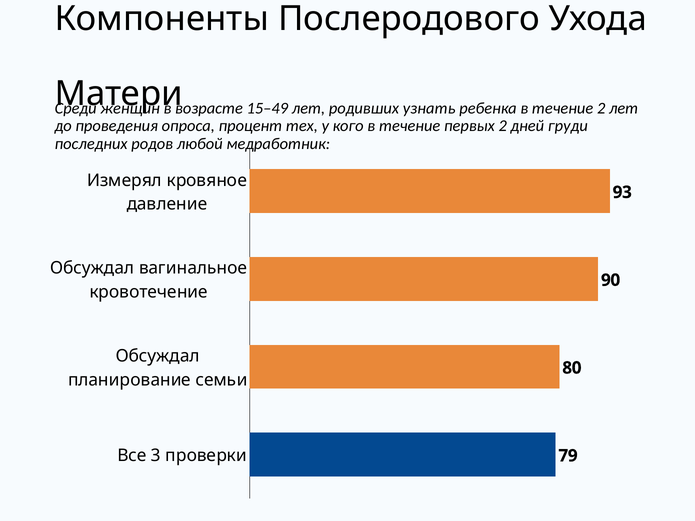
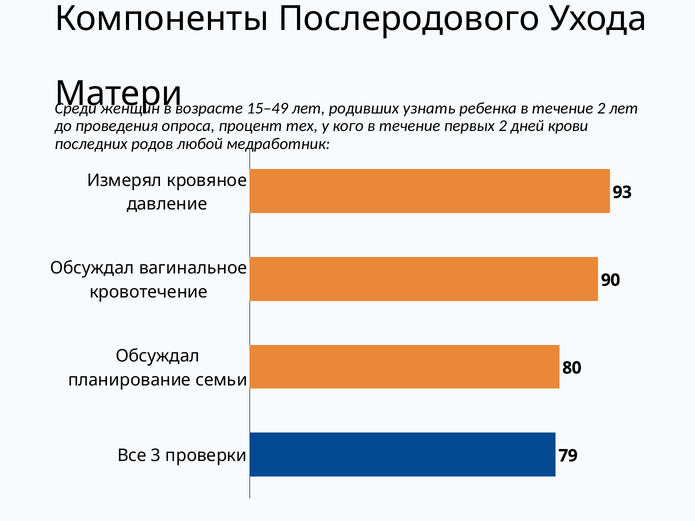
груди: груди -> крови (568, 126)
